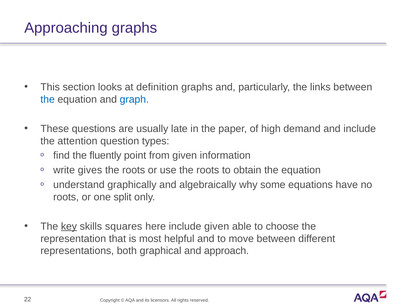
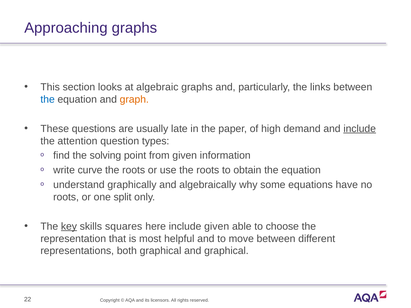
definition: definition -> algebraic (157, 87)
graph colour: blue -> orange (134, 100)
include underline: none -> present (360, 129)
fluently: fluently -> solving (105, 156)
gives: gives -> curve (90, 170)
and approach: approach -> graphical (226, 251)
